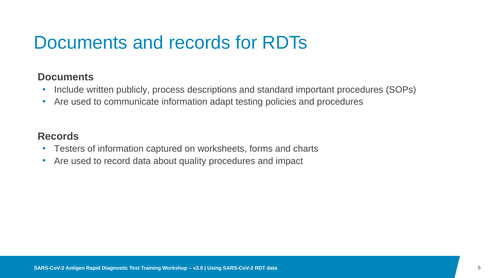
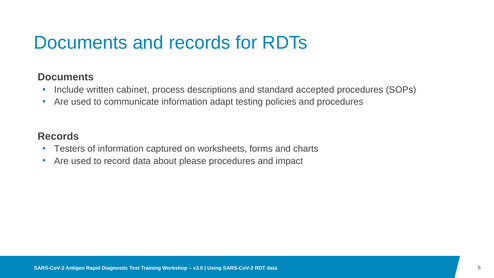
publicly: publicly -> cabinet (133, 90)
important: important -> accepted (315, 90)
quality: quality -> please (193, 161)
